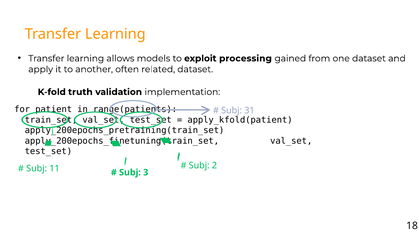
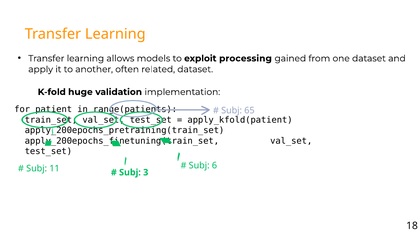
truth: truth -> huge (80, 92)
31: 31 -> 65 (249, 110)
2: 2 -> 6 (214, 165)
